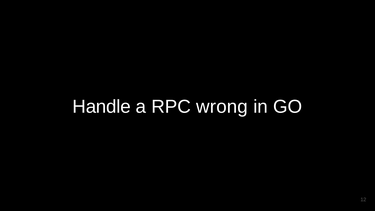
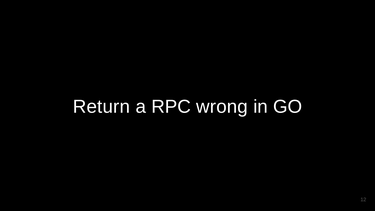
Handle: Handle -> Return (101, 107)
